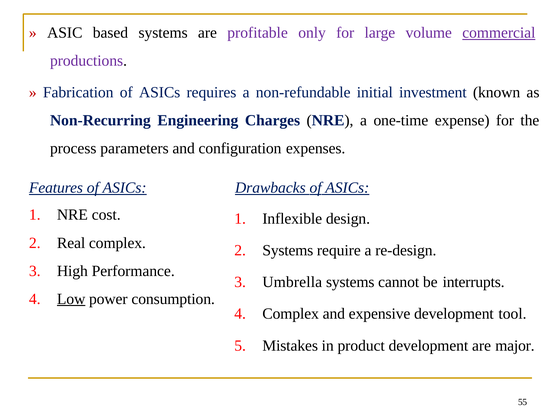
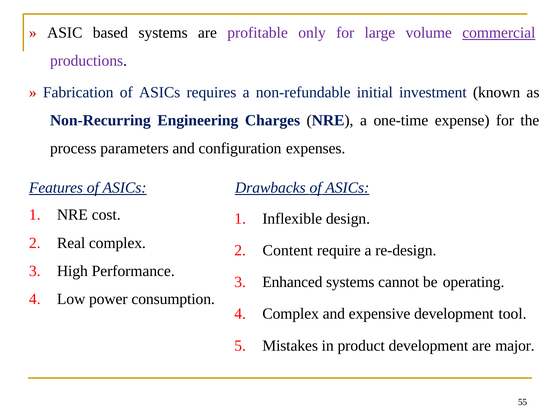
Systems: Systems -> Content (288, 250)
Umbrella: Umbrella -> Enhanced (292, 282)
interrupts: interrupts -> operating (474, 282)
Low underline: present -> none (71, 299)
